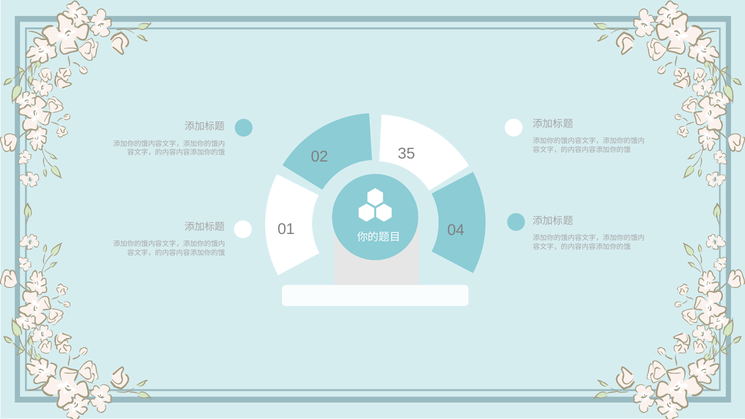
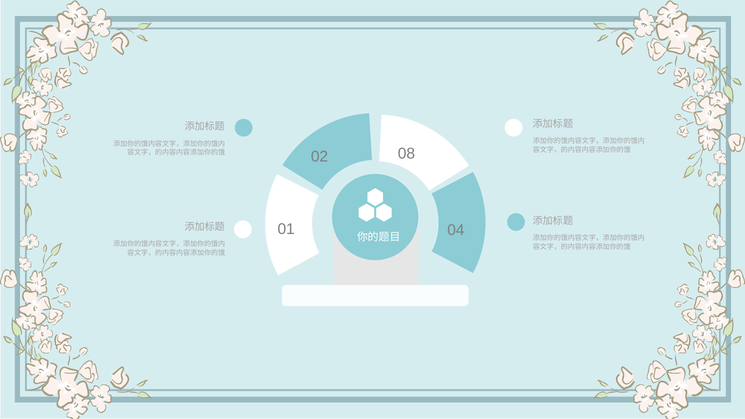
35: 35 -> 08 (406, 154)
